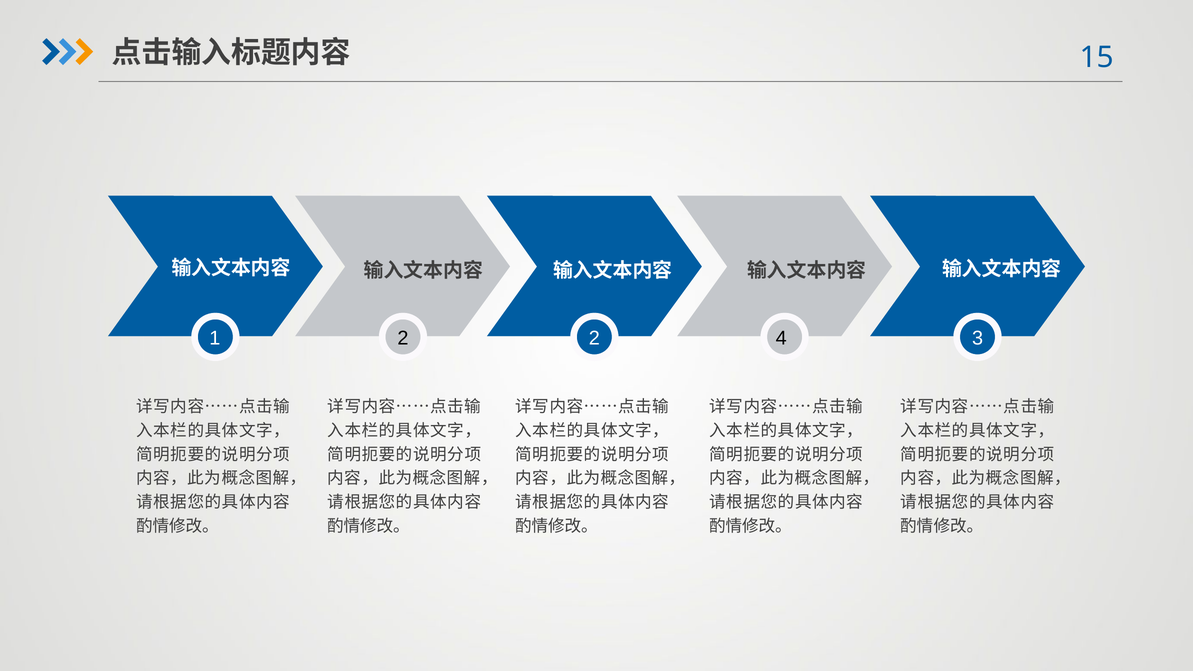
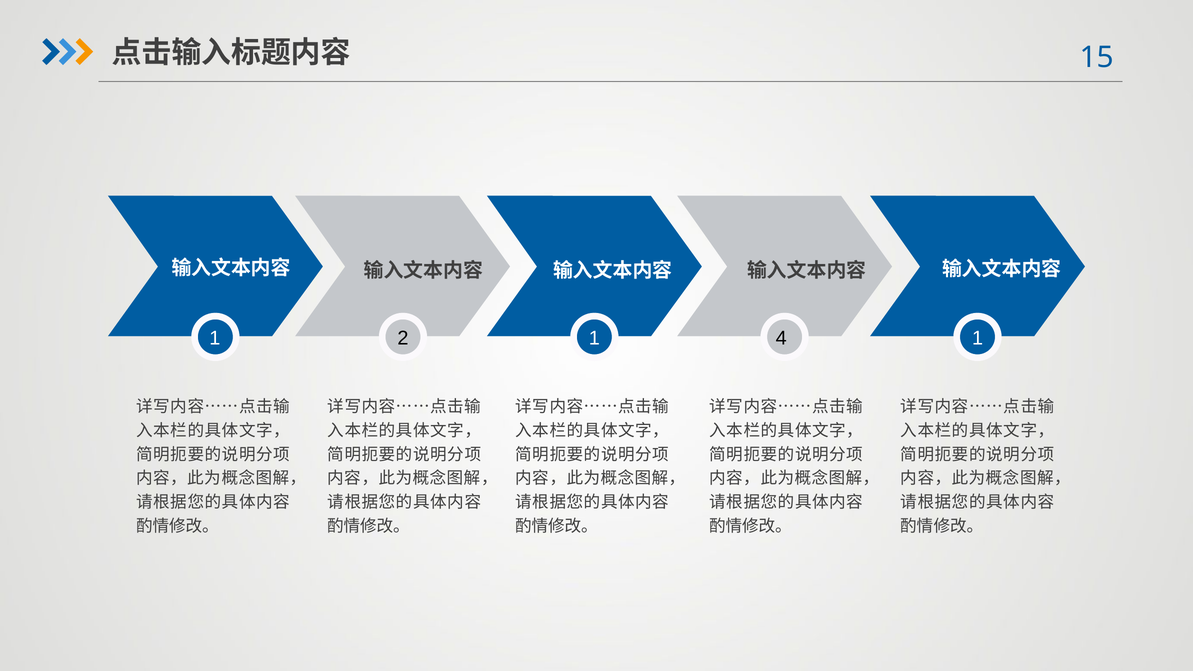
2 2: 2 -> 1 (594, 338)
4 3: 3 -> 1 (978, 338)
